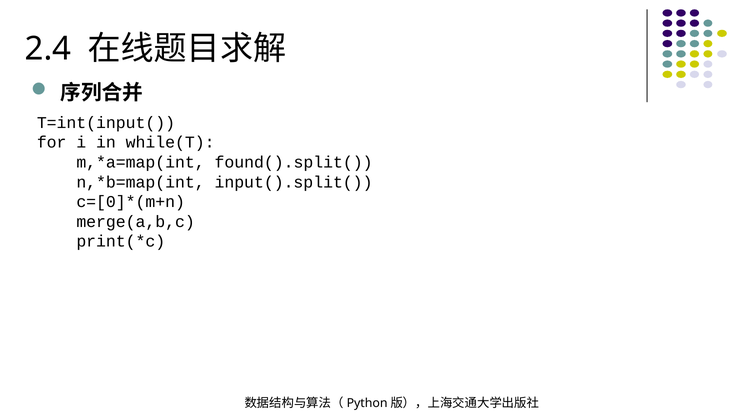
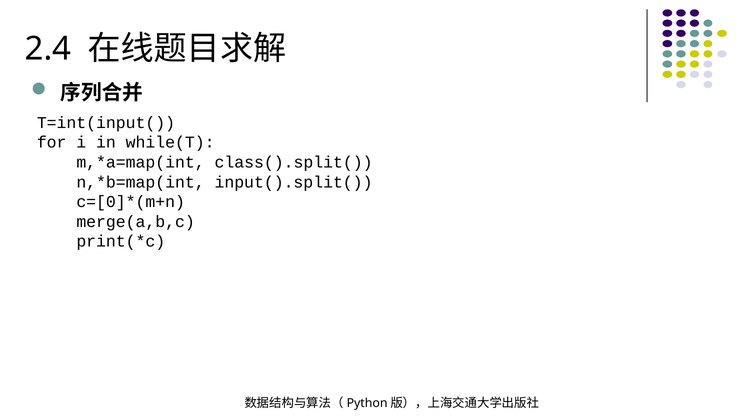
found().split(: found().split( -> class().split( (294, 162)
